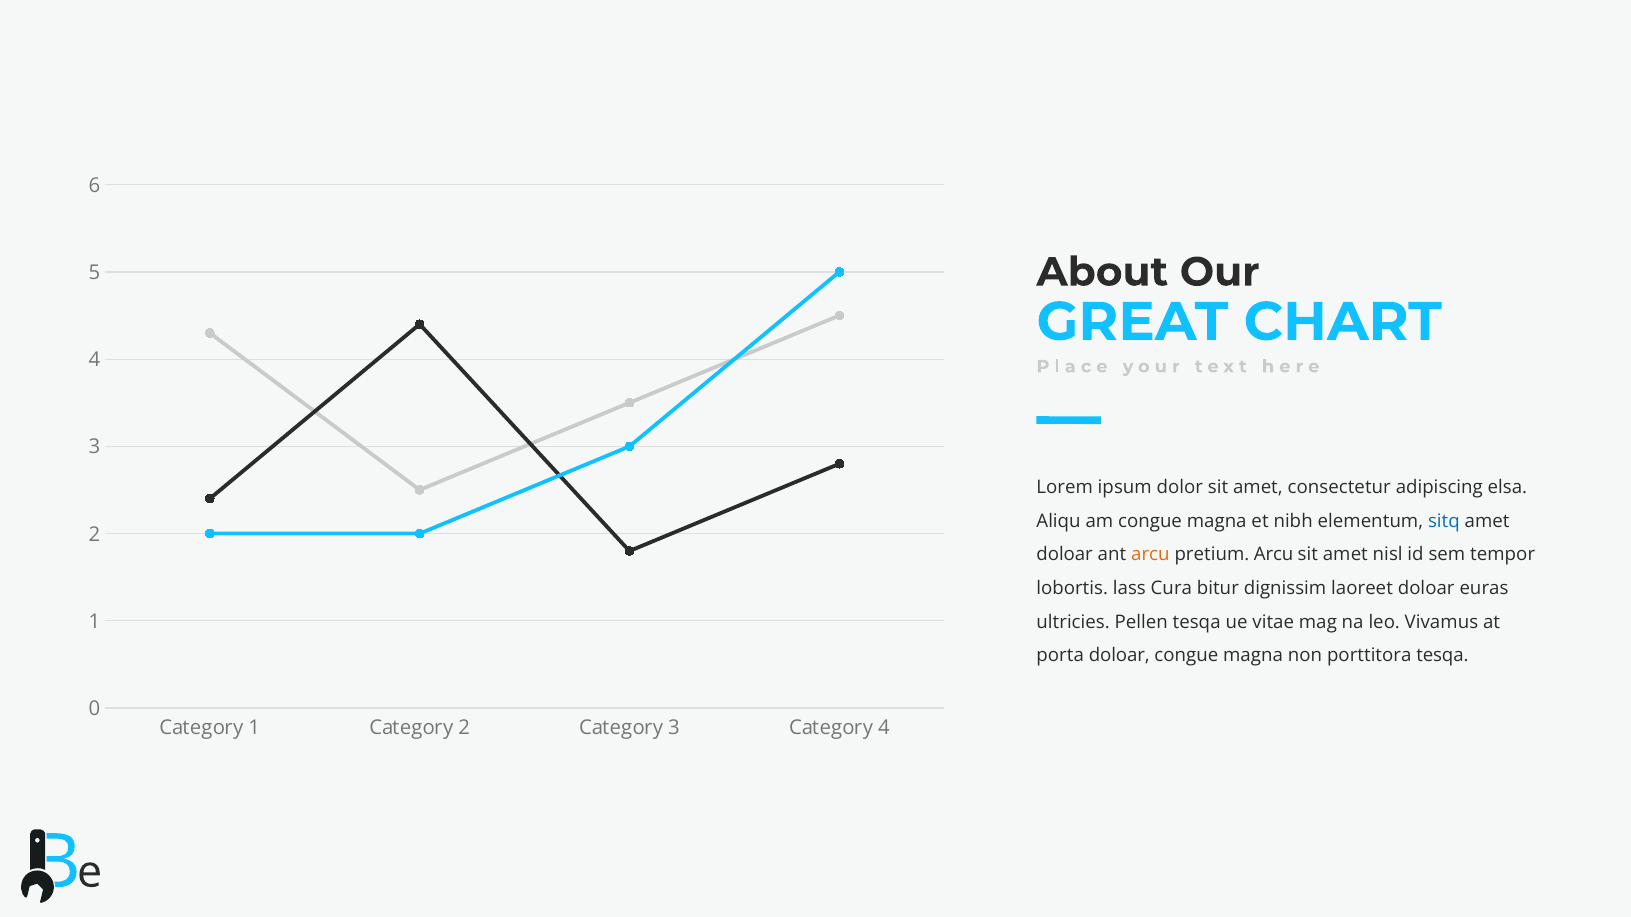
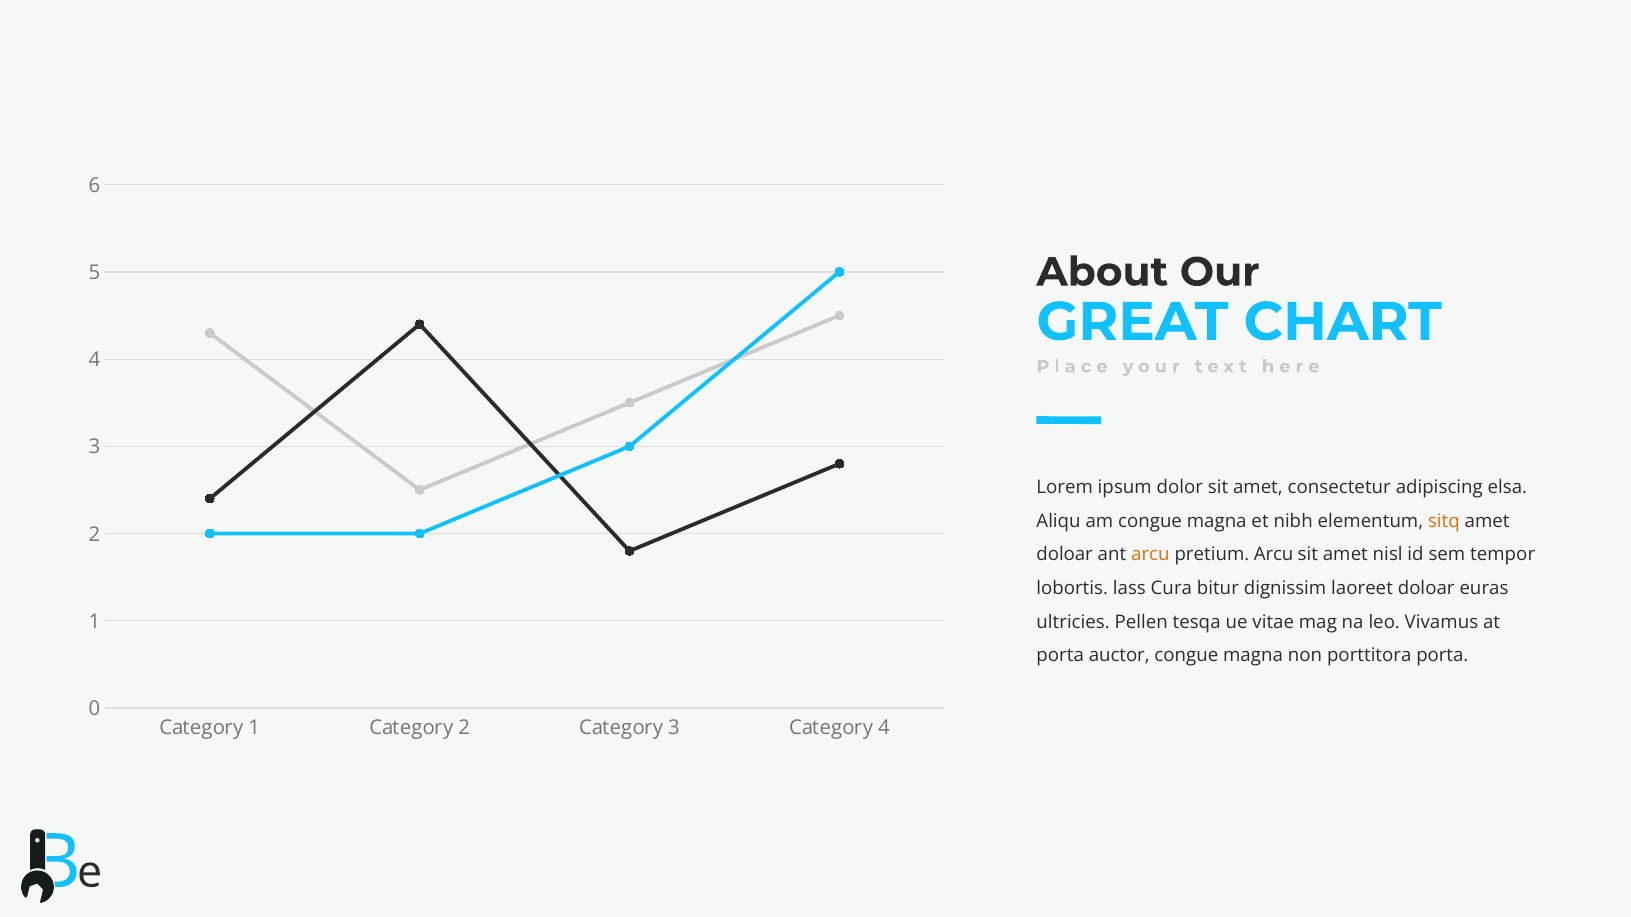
sitq colour: blue -> orange (1444, 521)
porta doloar: doloar -> auctor (1119, 656)
porttitora tesqa: tesqa -> porta (1442, 656)
